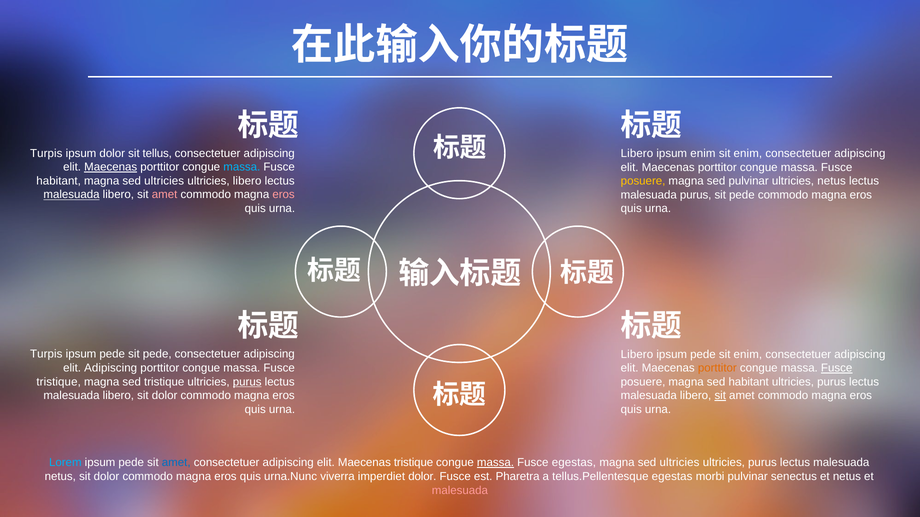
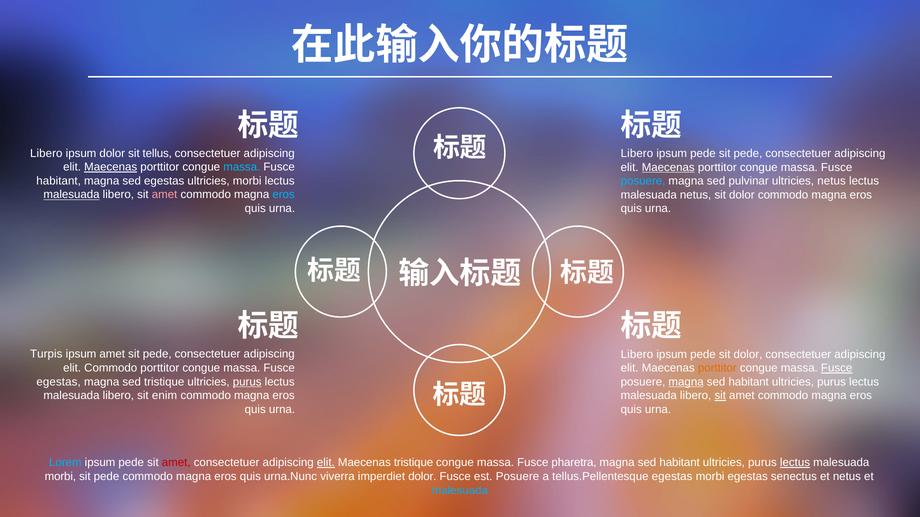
Turpis: Turpis -> Libero (46, 153)
enim: enim -> pede (703, 154)
enim: enim -> pede (748, 154)
Maecenas underline: none -> present (668, 167)
ultricies: ultricies -> egestas (164, 181)
ultricies libero: libero -> morbi (247, 181)
posuere colour: yellow -> light blue (643, 181)
eros colour: pink -> light blue (284, 195)
malesuada purus: purus -> netus (696, 195)
pede: pede -> dolor (742, 195)
pede: pede -> amet (112, 355)
enim: enim -> dolor (748, 355)
elit Adipiscing: Adipiscing -> Commodo (111, 368)
tristique: tristique -> egestas (59, 382)
magna underline: none -> present (686, 382)
libero sit dolor: dolor -> enim (165, 396)
amet colour: blue -> red (176, 463)
elit underline: none -> present (326, 463)
massa underline: present -> none (495, 463)
Fusce egestas: egestas -> pharetra (574, 463)
ultricies: ultricies -> habitant (680, 463)
lectus underline: none -> present (795, 463)
netus: netus -> morbi (60, 477)
dolor: dolor -> pede (106, 477)
est Pharetra: Pharetra -> Posuere (518, 477)
morbi pulvinar: pulvinar -> egestas (748, 477)
malesuada colour: pink -> light blue (460, 491)
